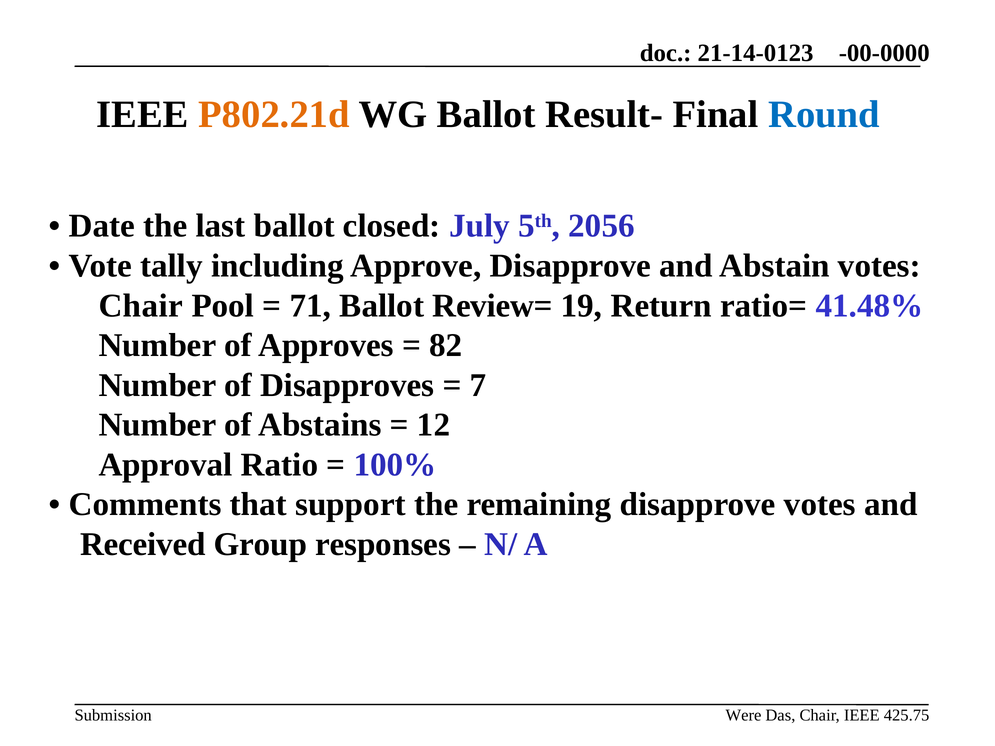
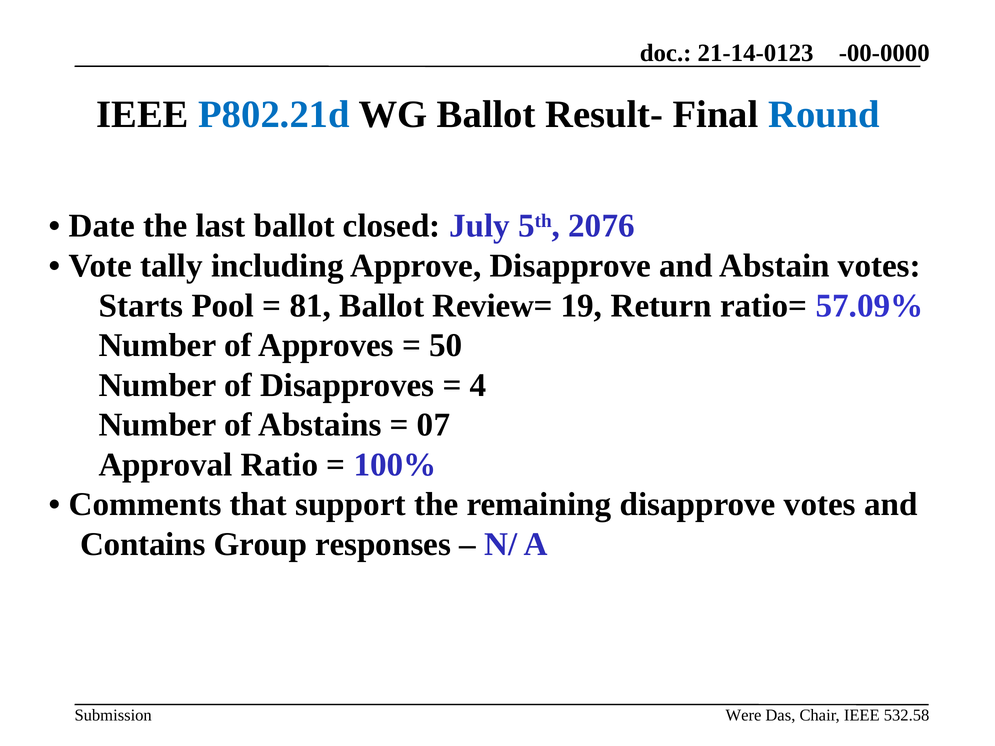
P802.21d colour: orange -> blue (274, 115)
2056: 2056 -> 2076 (602, 226)
Chair: Chair -> Starts (141, 306)
71: 71 -> 81 (310, 306)
41.48%: 41.48% -> 57.09% (870, 306)
82: 82 -> 50 (446, 345)
7: 7 -> 4 (478, 385)
12: 12 -> 07 (434, 425)
Received: Received -> Contains (143, 544)
425.75: 425.75 -> 532.58 (907, 716)
